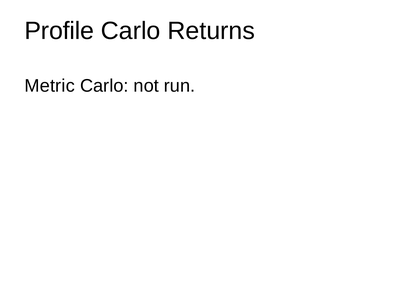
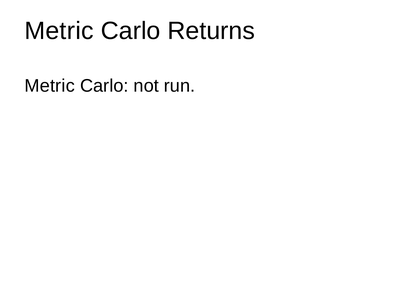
Profile: Profile -> Metric (59, 31)
